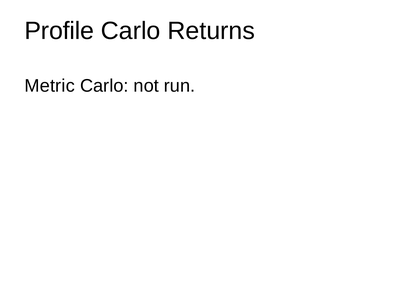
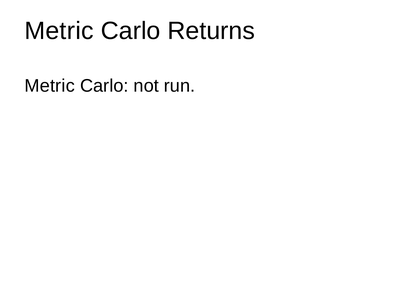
Profile: Profile -> Metric (59, 31)
